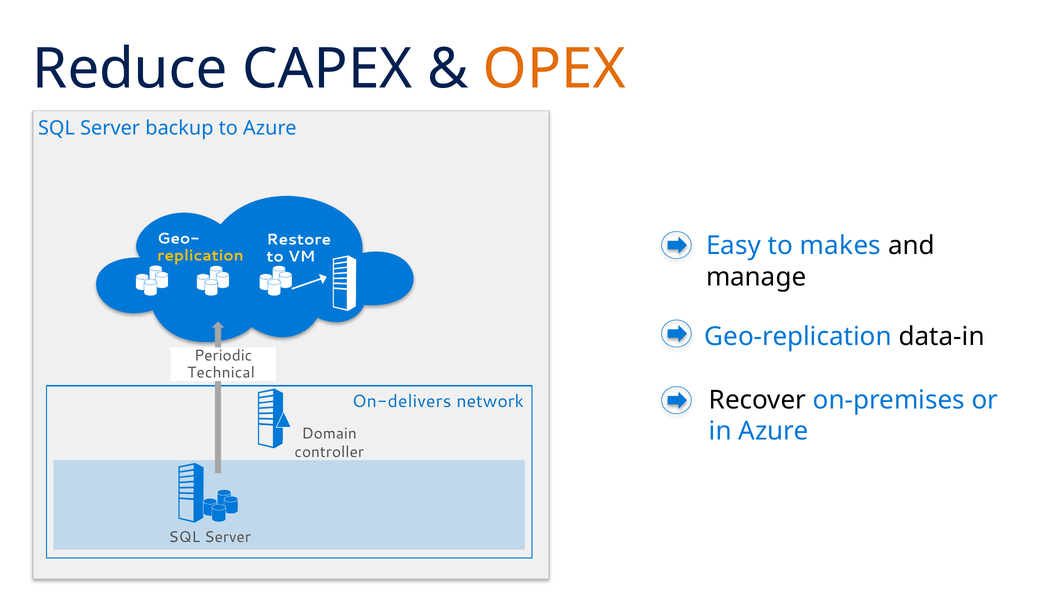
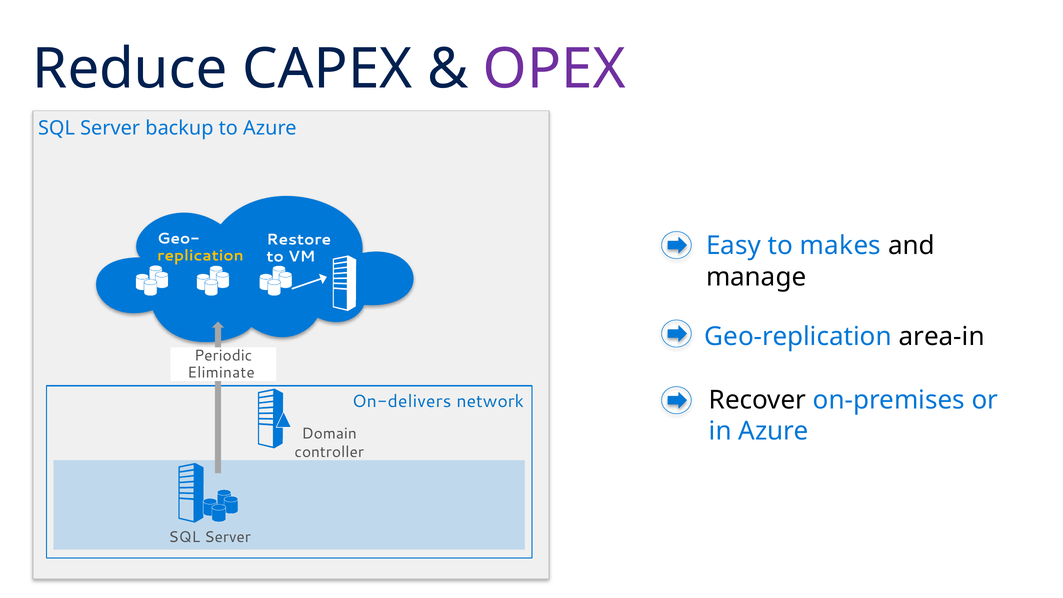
OPEX colour: orange -> purple (554, 69)
data-in: data-in -> area-in (942, 337)
Technical: Technical -> Eliminate (221, 372)
